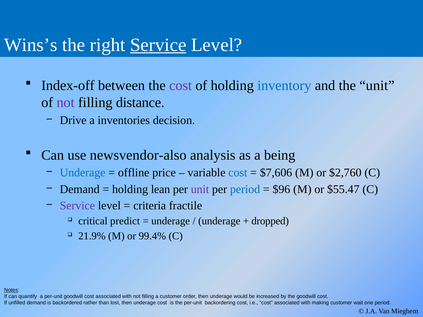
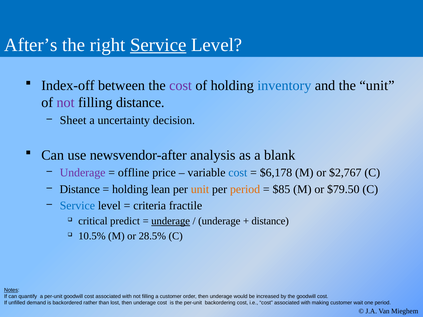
Wins’s: Wins’s -> After’s (31, 45)
Drive: Drive -> Sheet (73, 120)
inventories: inventories -> uncertainty (124, 120)
newsvendor-also: newsvendor-also -> newsvendor-after (138, 155)
being: being -> blank (280, 155)
Underage colour: blue -> purple (83, 173)
$7,606: $7,606 -> $6,178 (276, 173)
$2,760: $2,760 -> $2,767 (345, 173)
Demand: Demand -> Distance (80, 189)
unit colour: purple -> orange (200, 189)
period colour: blue -> orange (245, 189)
$96: $96 -> $85 (281, 189)
$55.47: $55.47 -> $79.50 (343, 189)
Service colour: purple -> blue (77, 206)
underage underline: none -> present (171, 221)
dropped: dropped -> distance (270, 221)
21.9%: 21.9% -> 10.5% (92, 236)
99.4%: 99.4% -> 28.5% (152, 236)
